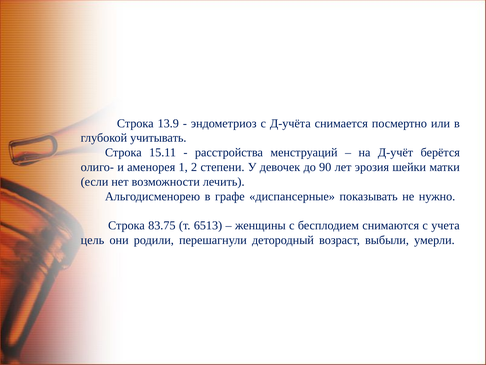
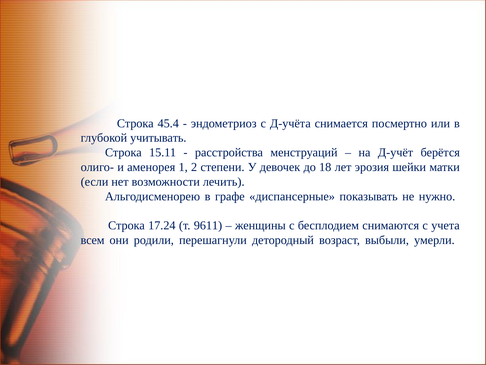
13.9: 13.9 -> 45.4 (168, 123)
90: 90 -> 18 (325, 167)
83.75: 83.75 -> 17.24 (162, 225)
6513: 6513 -> 9611 (208, 225)
цель: цель -> всем (93, 240)
